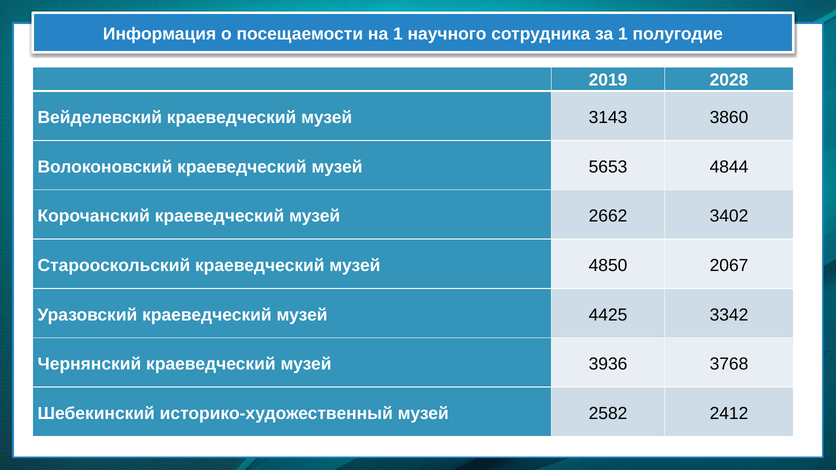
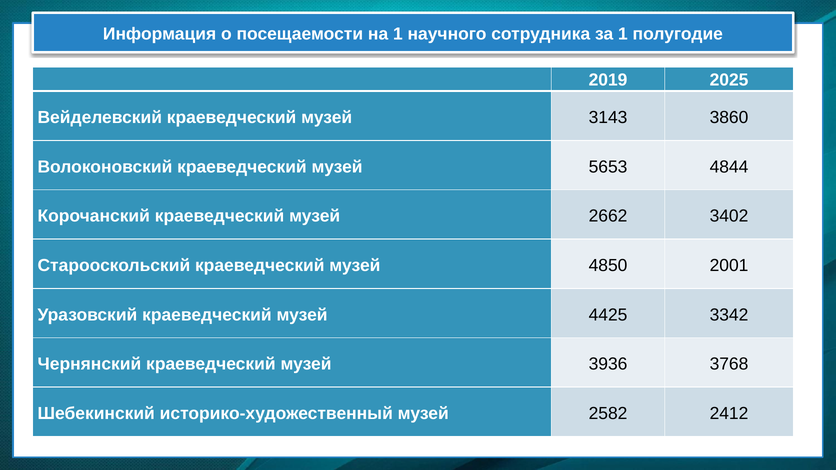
2028: 2028 -> 2025 (729, 80)
2067: 2067 -> 2001 (729, 266)
